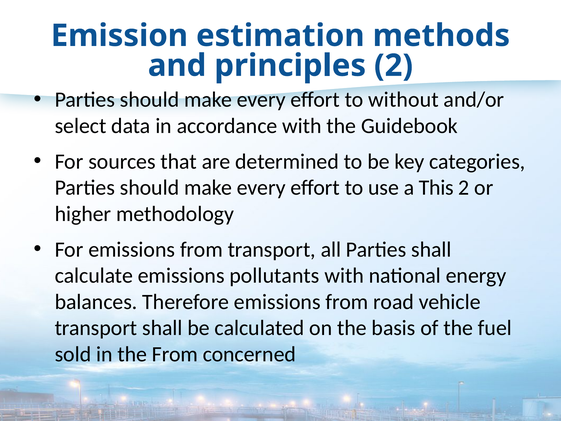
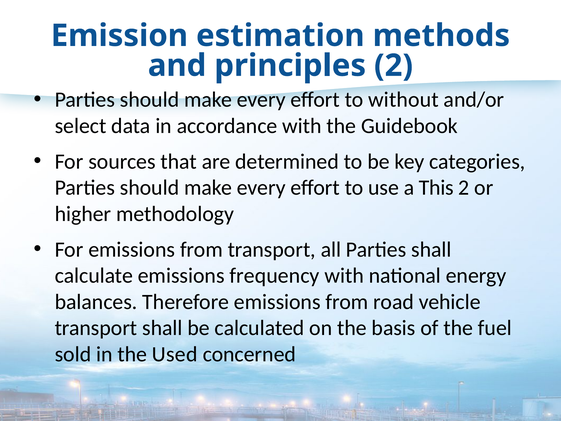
pollutants: pollutants -> frequency (274, 276)
the From: From -> Used (175, 354)
